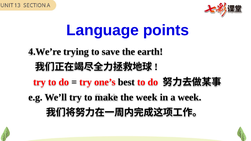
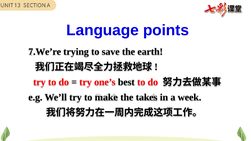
4.We’re: 4.We’re -> 7.We’re (45, 52)
the week: week -> takes (147, 97)
